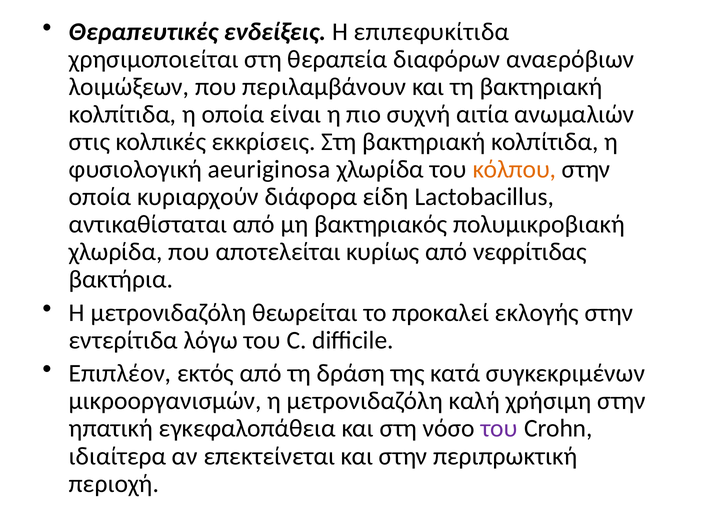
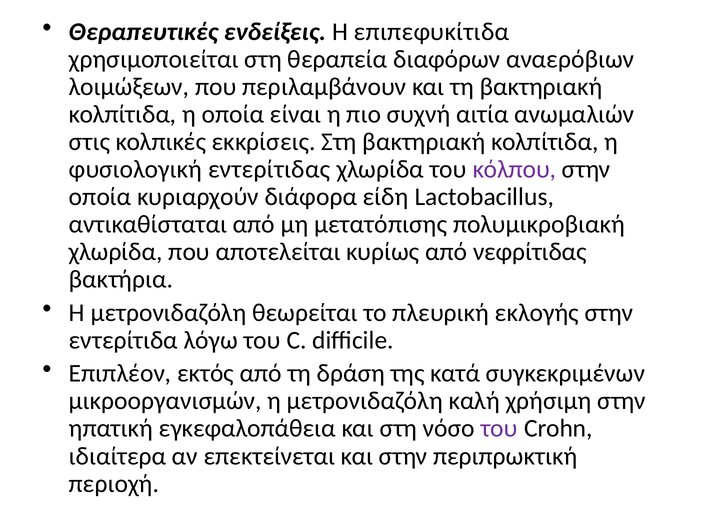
aeuriginosa: aeuriginosa -> εντερίτιδας (269, 169)
κόλπου colour: orange -> purple (514, 169)
βακτηριακός: βακτηριακός -> μετατόπισης (381, 225)
προκαλεί: προκαλεί -> πλευρική (441, 313)
